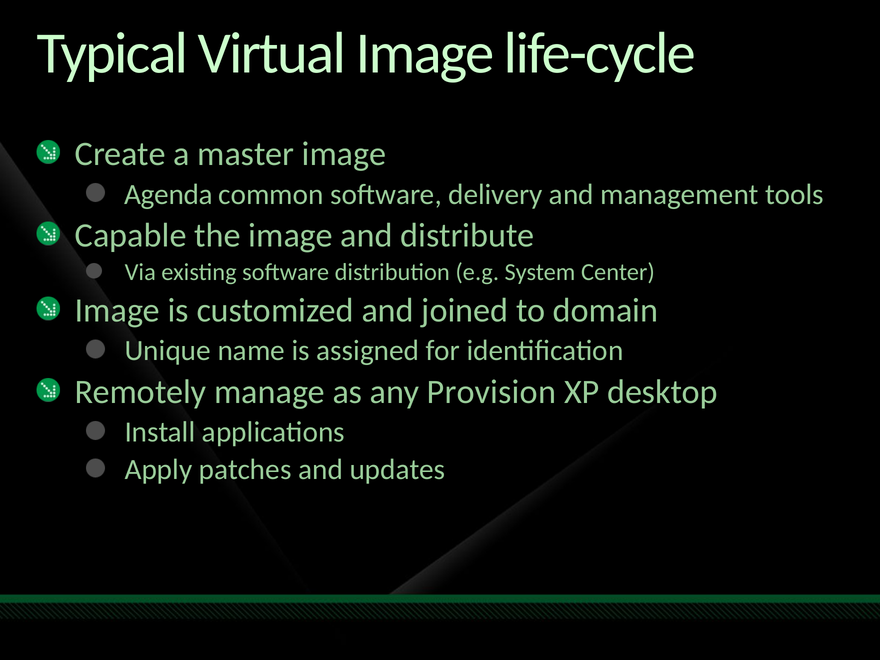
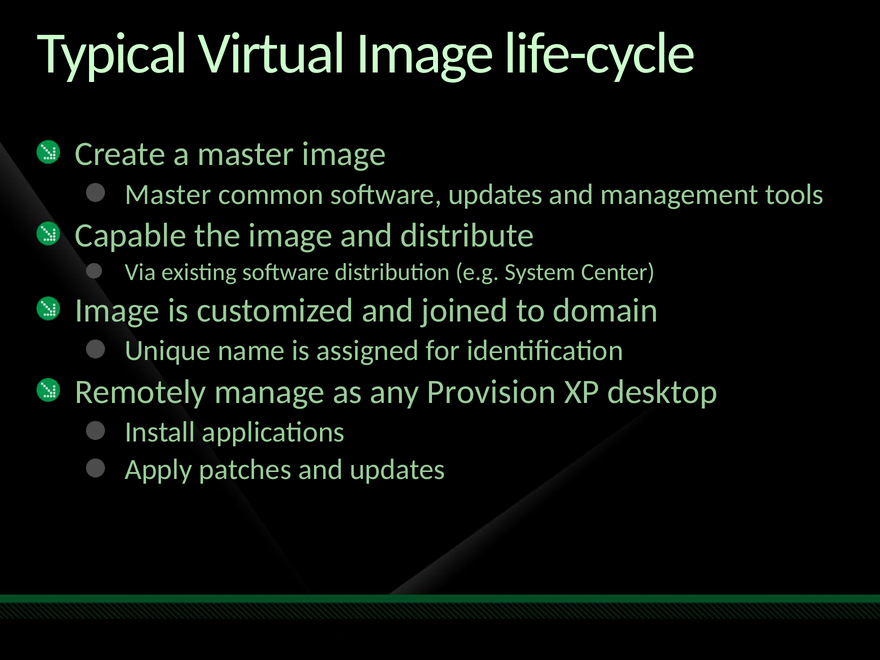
Agenda: Agenda -> Master (168, 194)
software delivery: delivery -> updates (496, 194)
